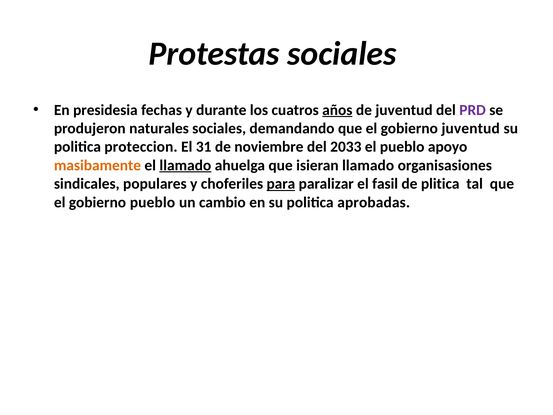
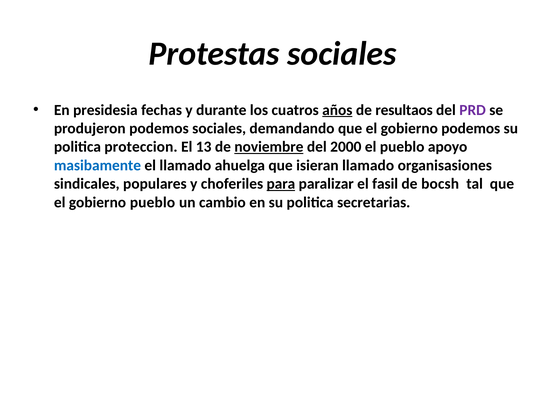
de juventud: juventud -> resultaos (404, 110)
produjeron naturales: naturales -> podemos (159, 128)
gobierno juventud: juventud -> podemos (471, 128)
31: 31 -> 13 (204, 147)
noviembre underline: none -> present (269, 147)
2033: 2033 -> 2000 (346, 147)
masibamente colour: orange -> blue (97, 165)
llamado underline: present -> none (185, 165)
plitica: plitica -> bocsh (440, 184)
aprobadas: aprobadas -> secretarias (374, 202)
